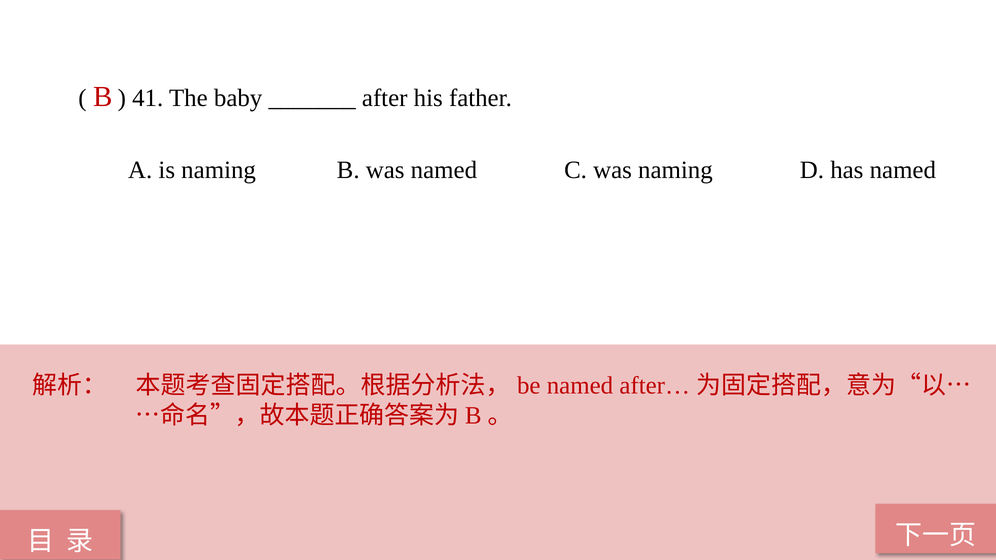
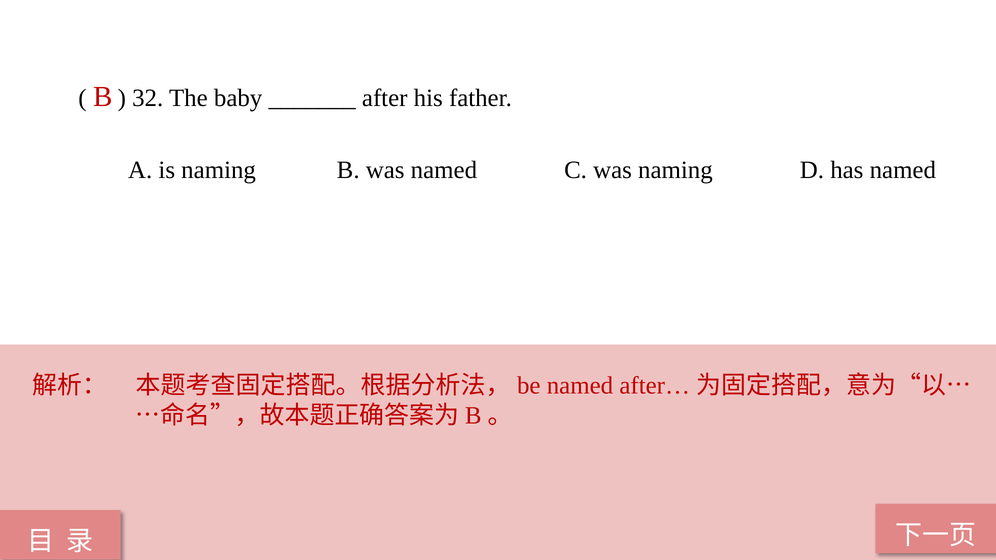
41: 41 -> 32 (148, 98)
